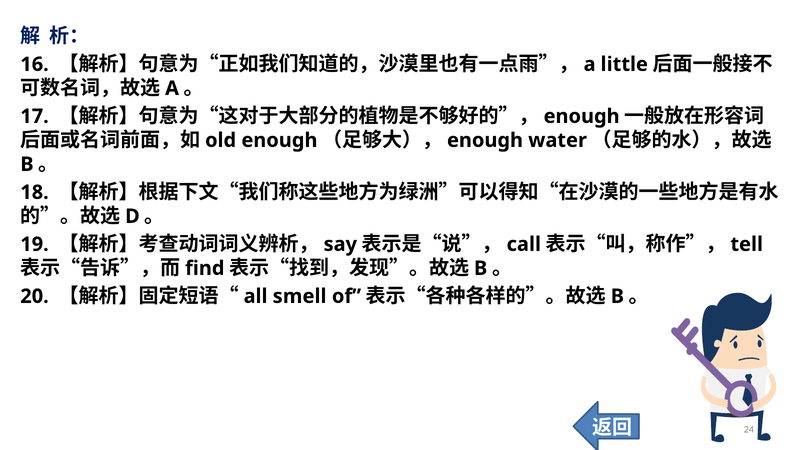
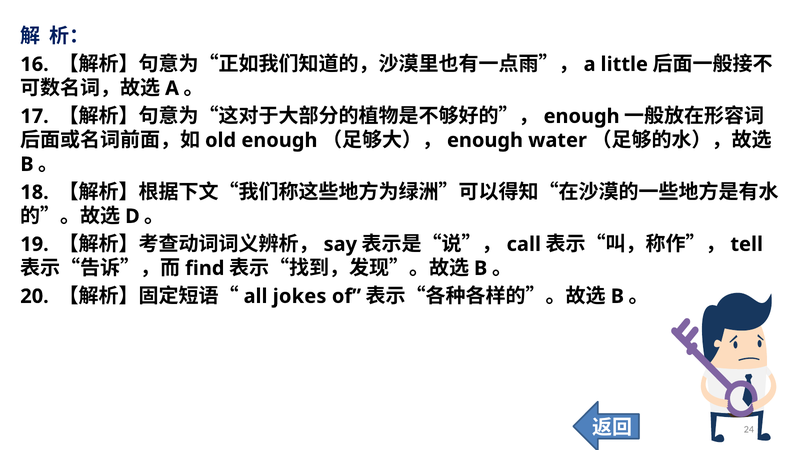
smell: smell -> jokes (300, 296)
